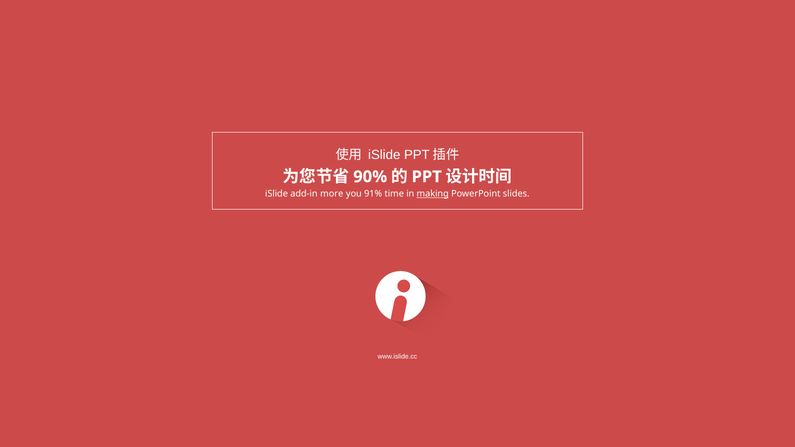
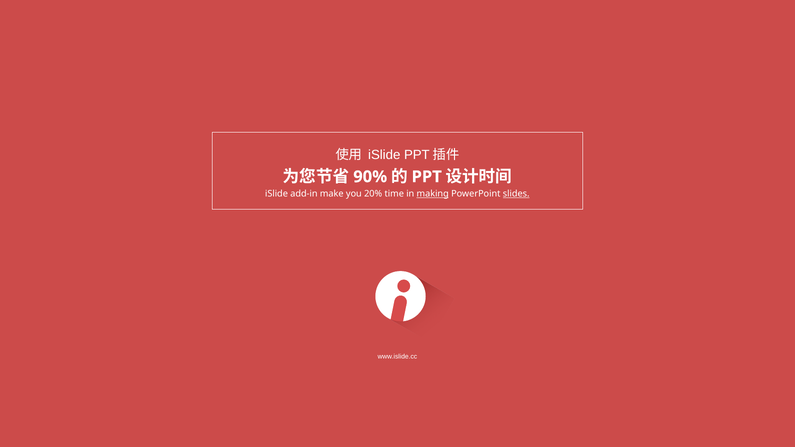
more: more -> make (332, 194)
91%: 91% -> 20% (373, 194)
slides underline: none -> present (516, 194)
